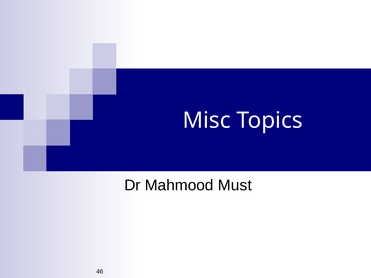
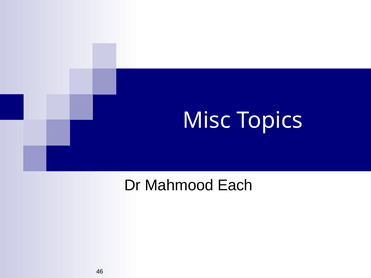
Must: Must -> Each (235, 185)
